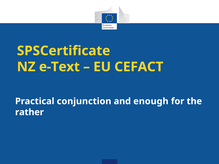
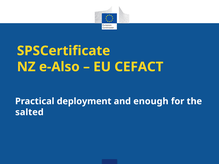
e-Text: e-Text -> e-Also (59, 67)
conjunction: conjunction -> deployment (84, 101)
rather: rather -> salted (29, 112)
